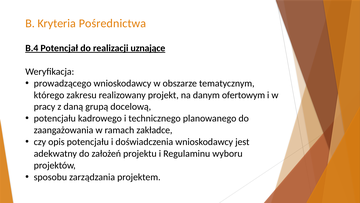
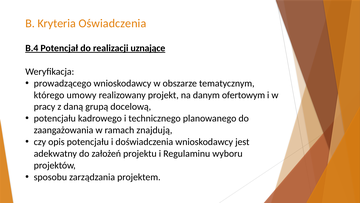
Pośrednictwa: Pośrednictwa -> Oświadczenia (112, 23)
zakresu: zakresu -> umowy (81, 95)
zakładce: zakładce -> znajdują (154, 130)
